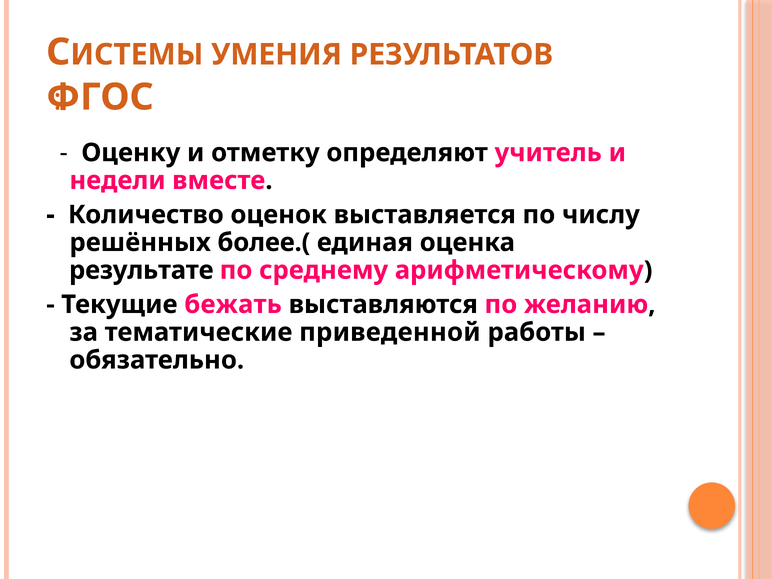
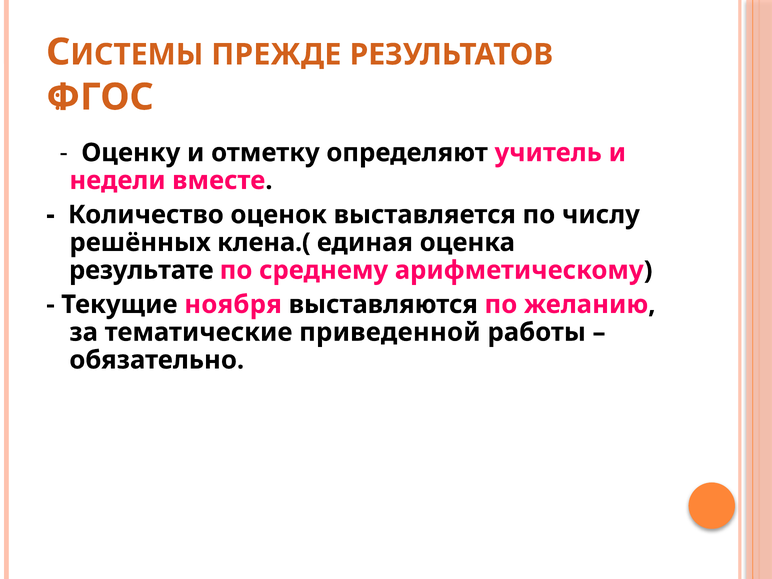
УМЕНИЯ: УМЕНИЯ -> ПРЕЖДЕ (276, 55)
более.(: более.( -> клена.( (264, 242)
бежать: бежать -> ноября (233, 304)
